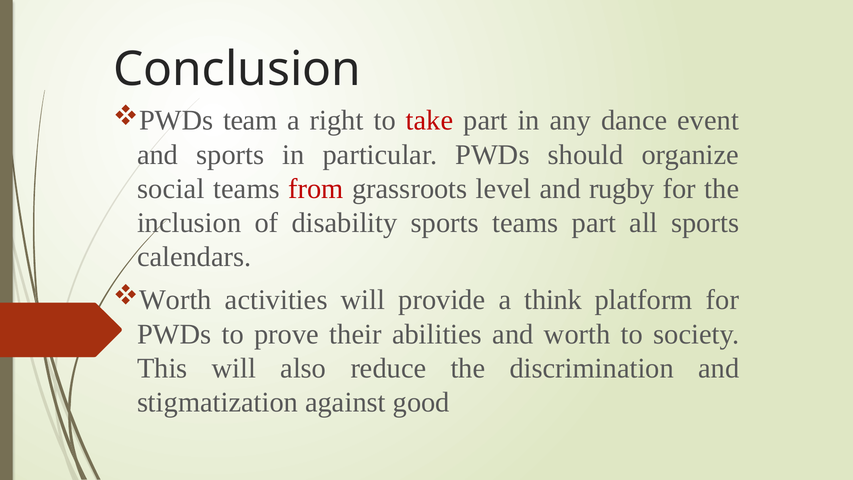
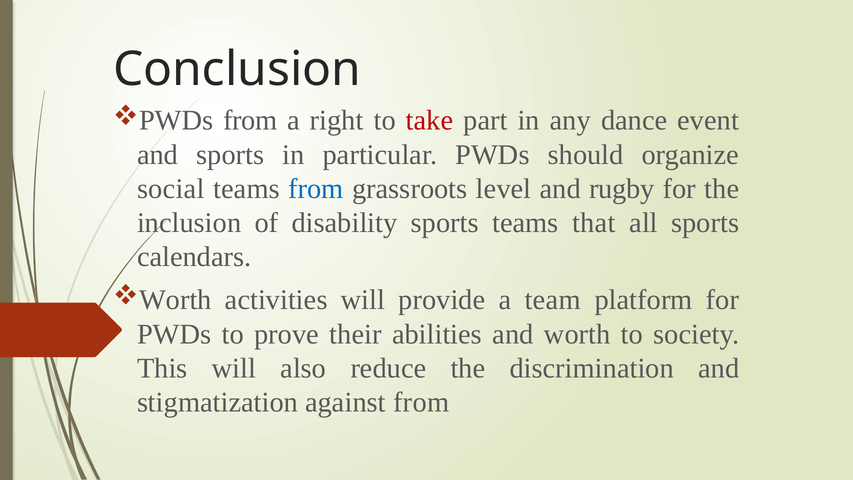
PWDs team: team -> from (250, 120)
from colour: red -> blue (316, 189)
teams part: part -> that (594, 223)
think: think -> team (553, 300)
against good: good -> from (421, 402)
